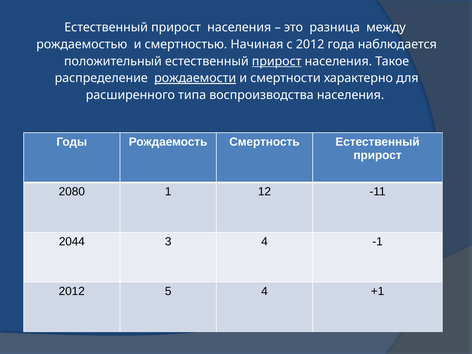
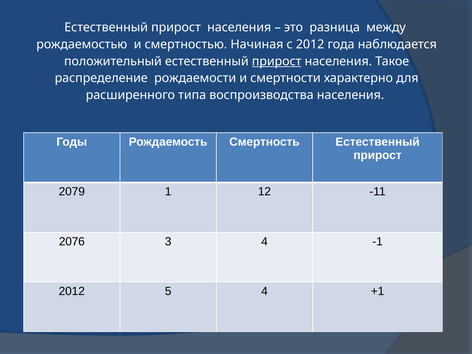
рождаемости underline: present -> none (195, 78)
2080: 2080 -> 2079 (72, 192)
2044: 2044 -> 2076 (72, 241)
